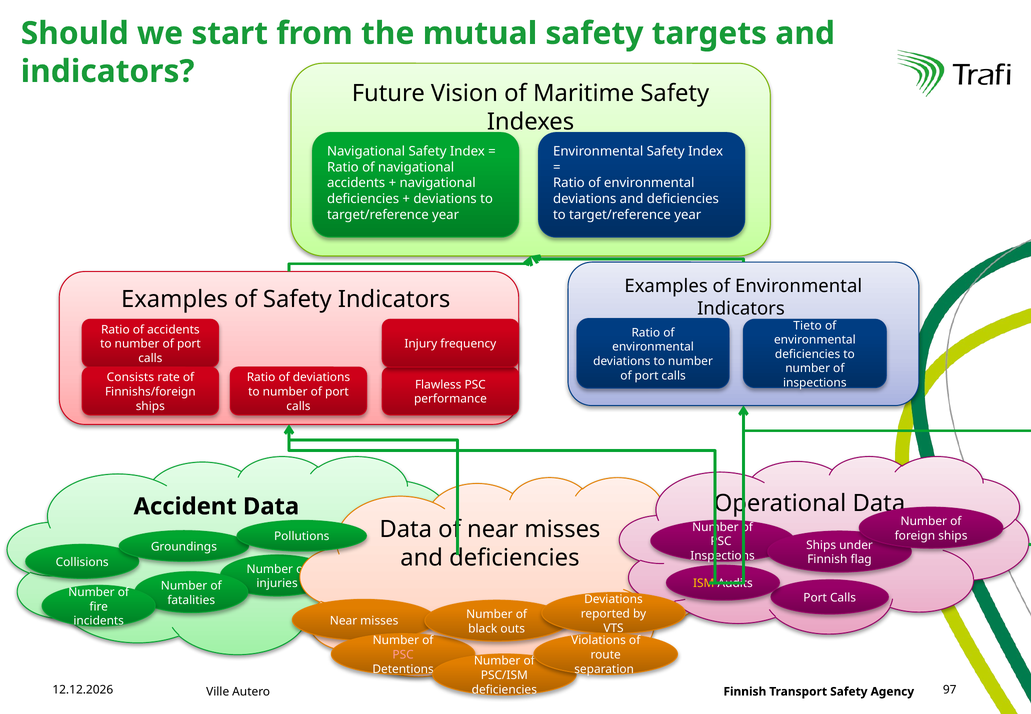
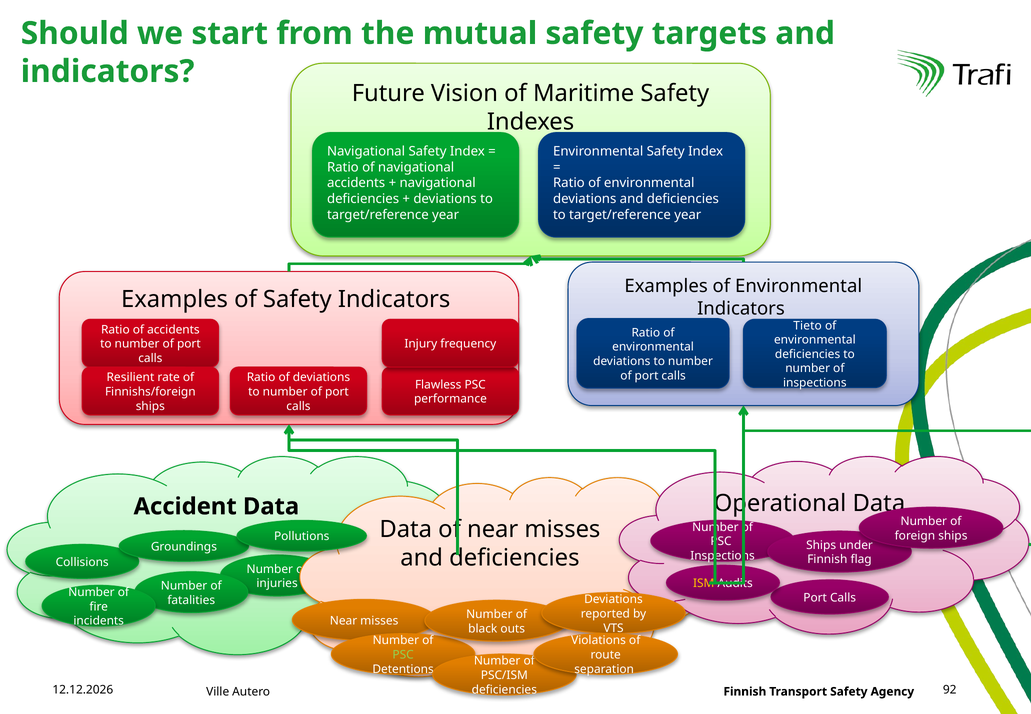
Consists: Consists -> Resilient (130, 378)
PSC colour: pink -> light green (403, 655)
97: 97 -> 92 (950, 690)
